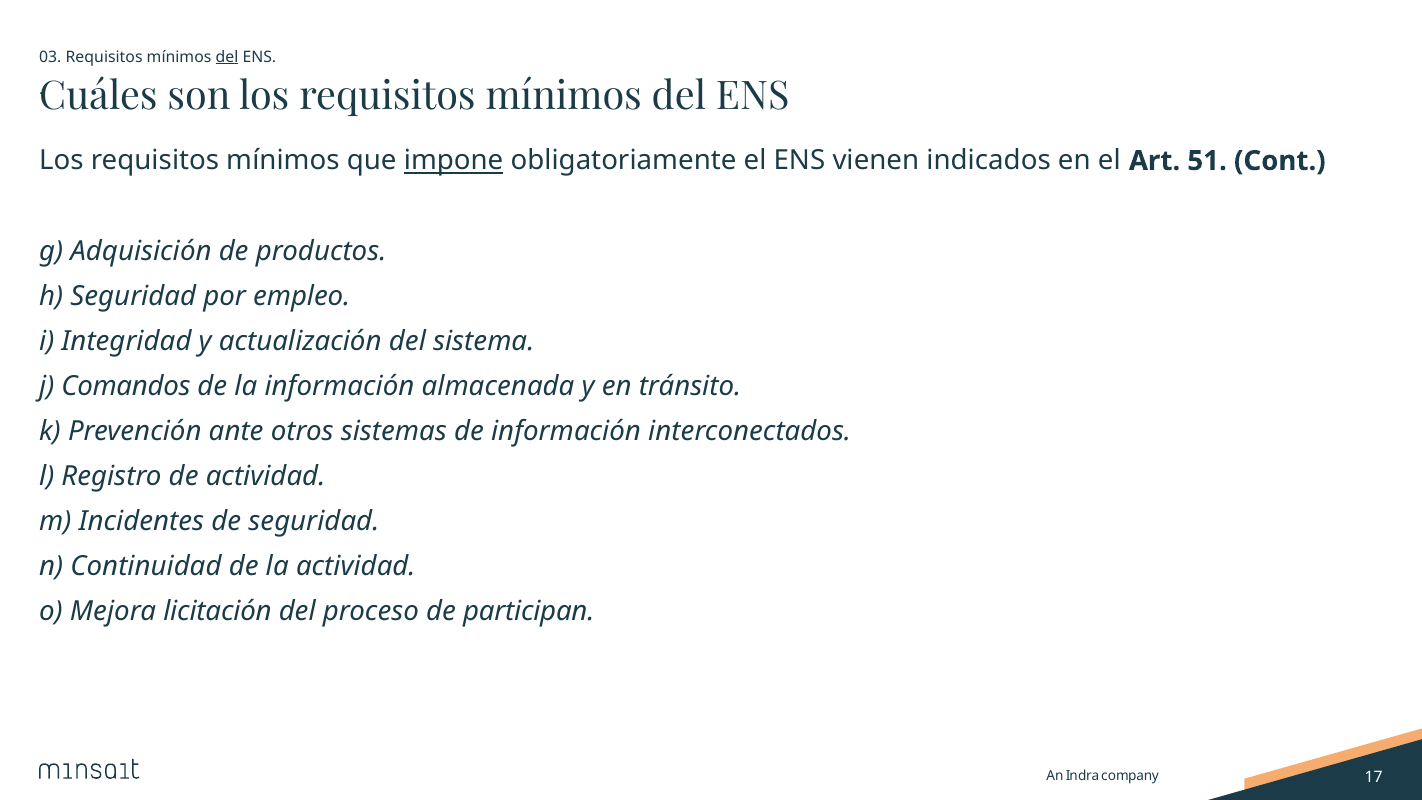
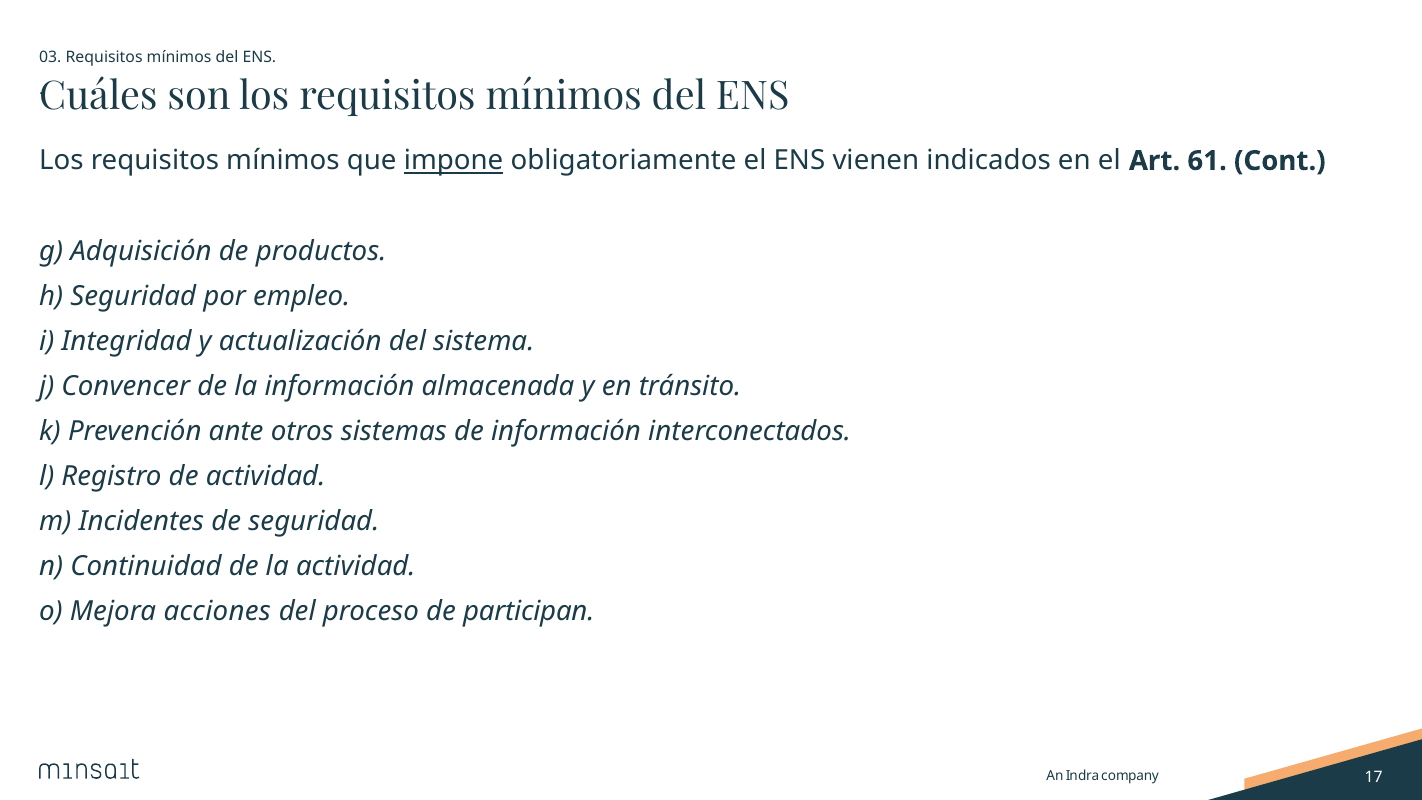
del underline: present -> none (227, 57)
51: 51 -> 61 (1207, 161)
Comandos: Comandos -> Convencer (126, 386)
licitación: licitación -> acciones (217, 612)
